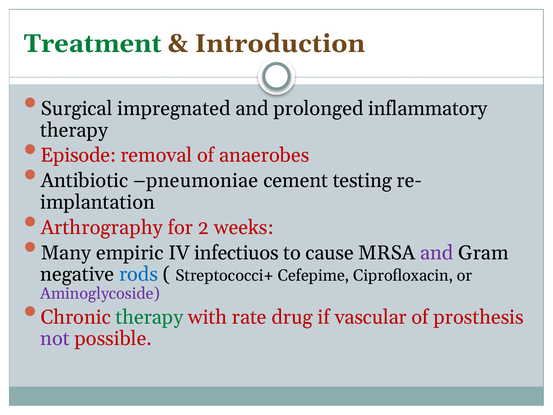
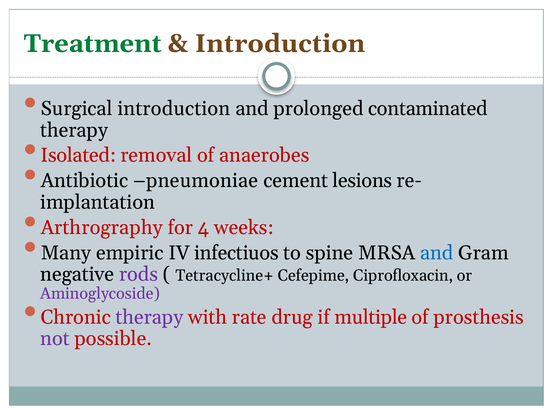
Surgical impregnated: impregnated -> introduction (174, 108)
inflammatory: inflammatory -> contaminated (428, 108)
Episode: Episode -> Isolated (78, 155)
testing: testing -> lesions (362, 181)
2: 2 -> 4 (204, 227)
cause: cause -> spine (330, 253)
and colour: purple -> blue (437, 253)
rods colour: blue -> purple (139, 274)
Streptococci+: Streptococci+ -> Tetracycline+ (225, 275)
therapy colour: green -> purple (149, 317)
vascular: vascular -> multiple (371, 317)
